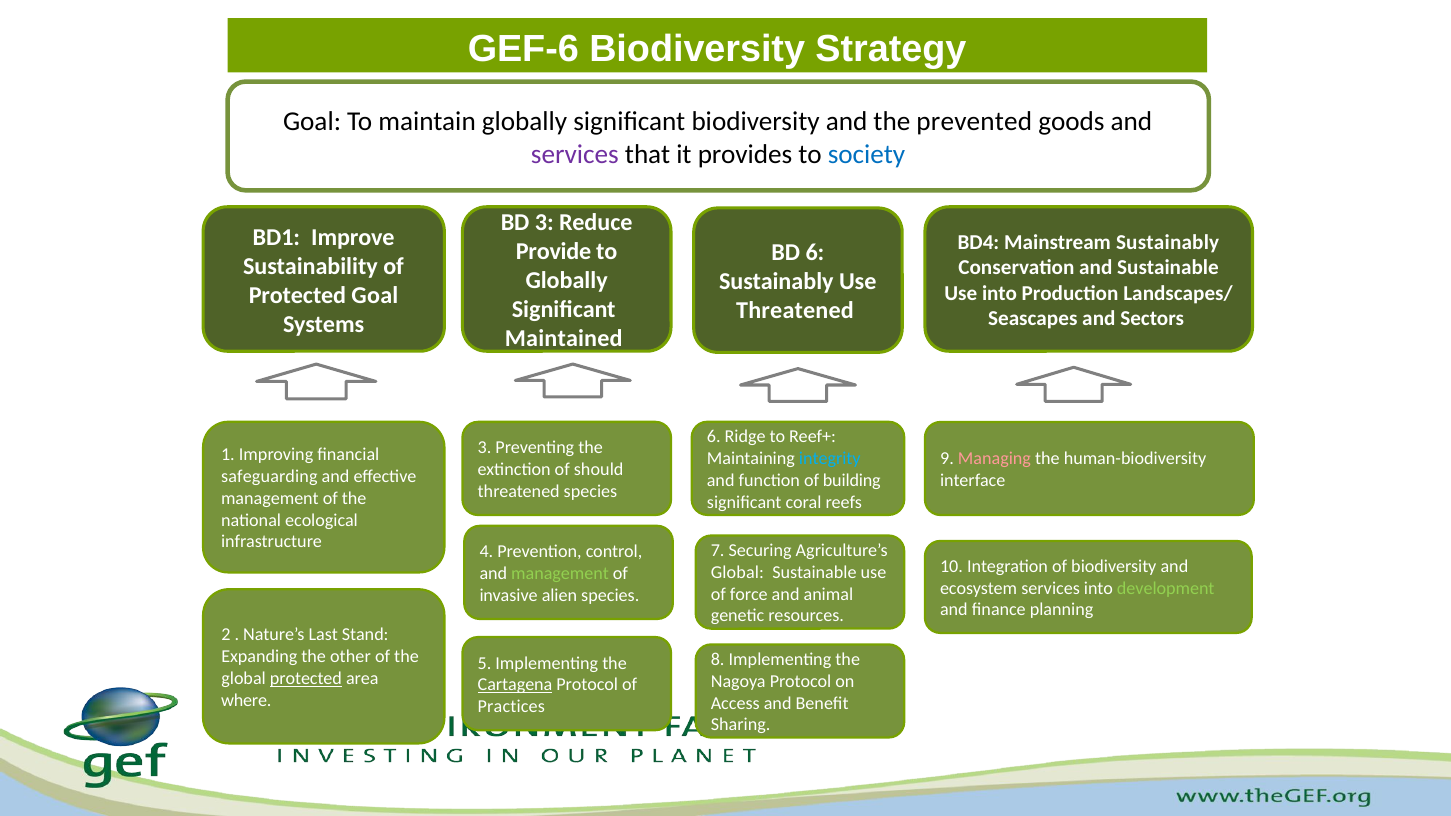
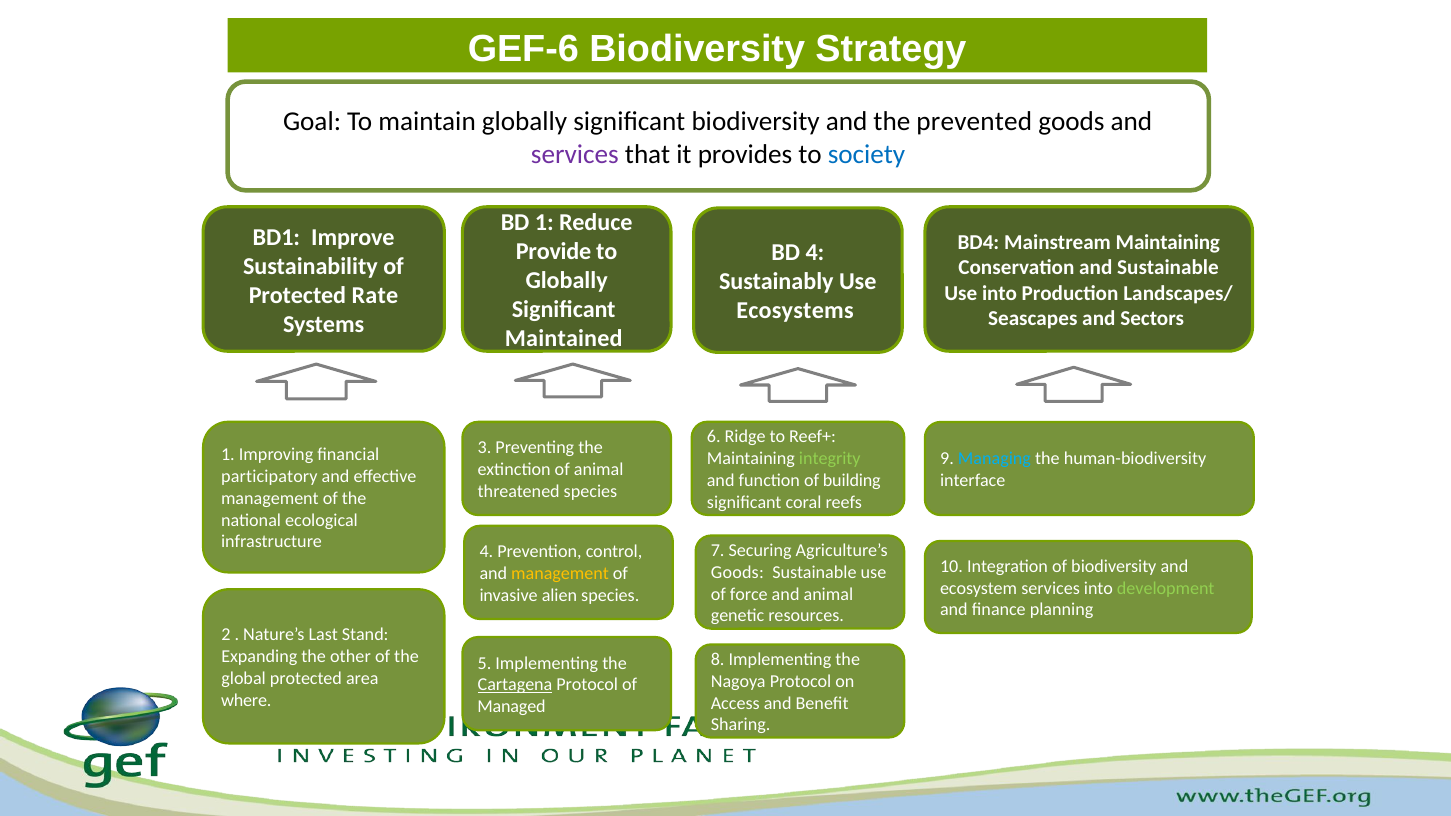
BD 3: 3 -> 1 (544, 223)
Mainstream Sustainably: Sustainably -> Maintaining (1168, 242)
BD 6: 6 -> 4 (815, 253)
Protected Goal: Goal -> Rate (375, 295)
Threatened: Threatened -> Ecosystems (795, 311)
integrity colour: light blue -> light green (830, 459)
Managing colour: pink -> light blue (994, 459)
of should: should -> animal (599, 470)
safeguarding: safeguarding -> participatory (269, 477)
Global: Global -> Goods (737, 573)
management colour: light green -> yellow (560, 574)
protected underline: present -> none (306, 679)
Practices: Practices -> Managed (512, 707)
